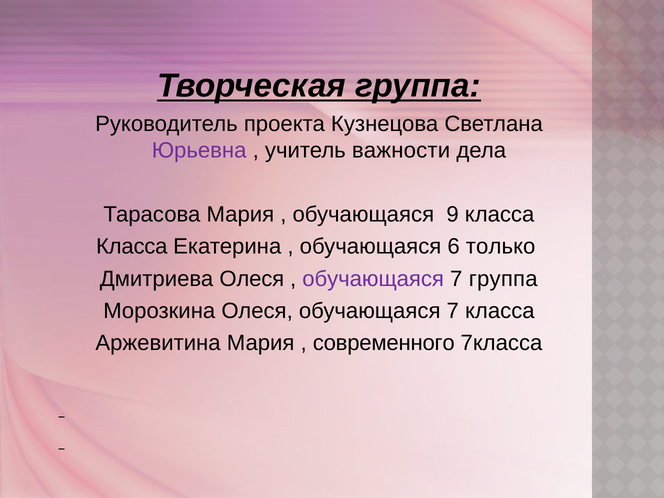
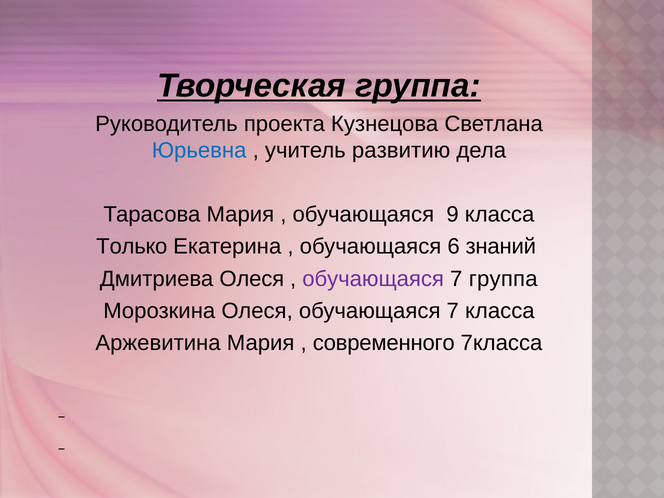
Юрьевна colour: purple -> blue (199, 150)
важности: важности -> развитию (401, 150)
Класса: Класса -> Только (132, 247)
только: только -> знаний (501, 247)
